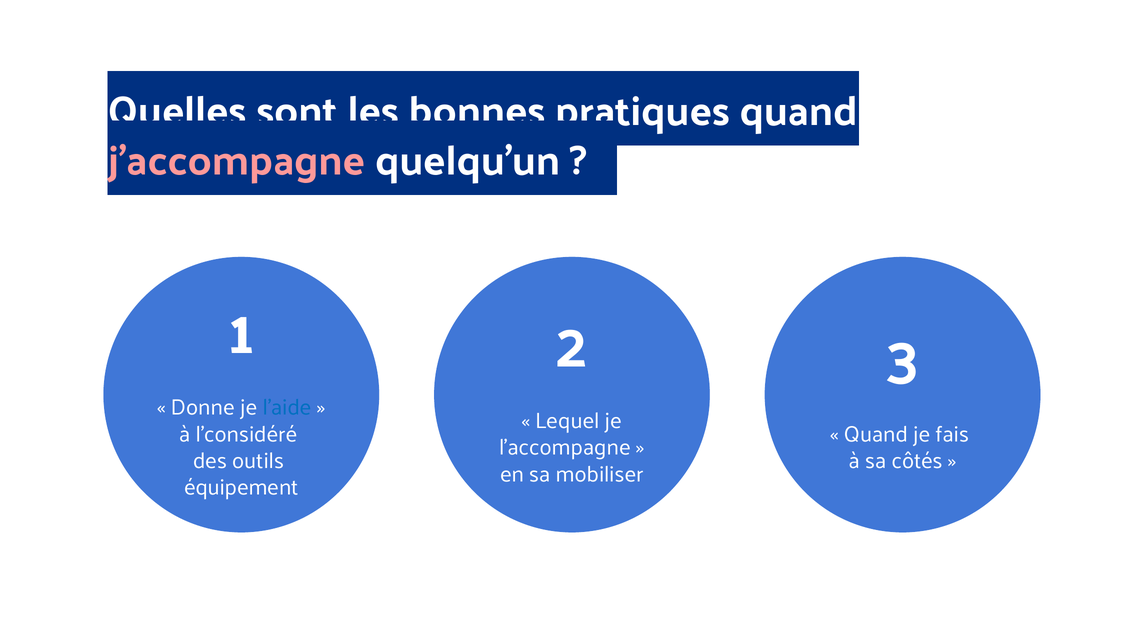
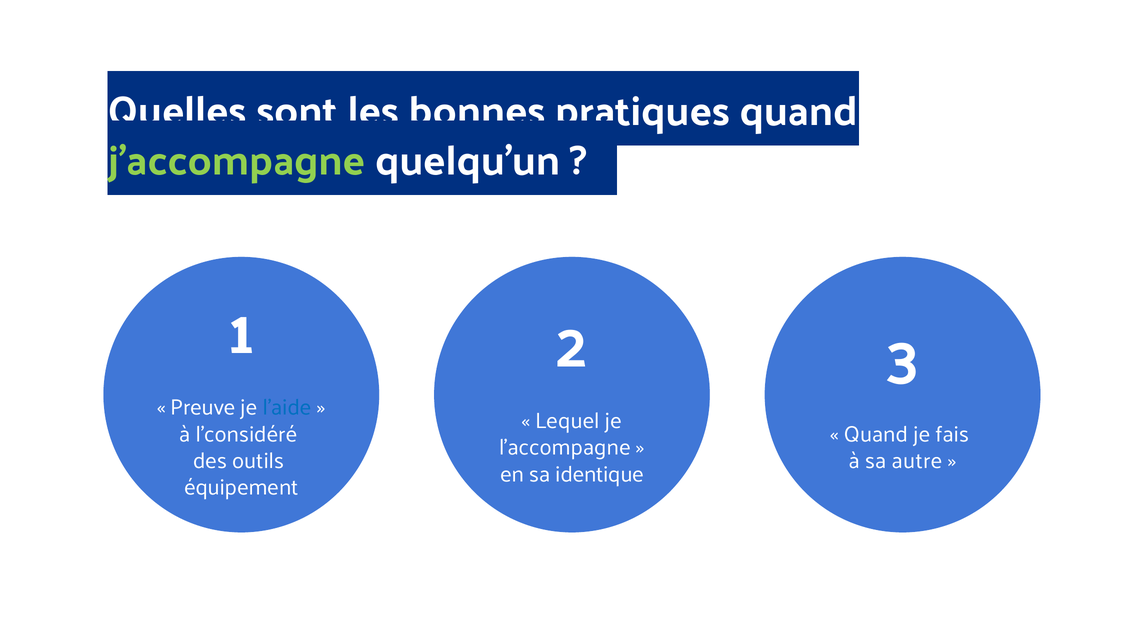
j’accompagne colour: pink -> light green (237, 161)
Donne: Donne -> Preuve (203, 408)
côtés: côtés -> autre (917, 461)
mobiliser: mobiliser -> identique (600, 475)
